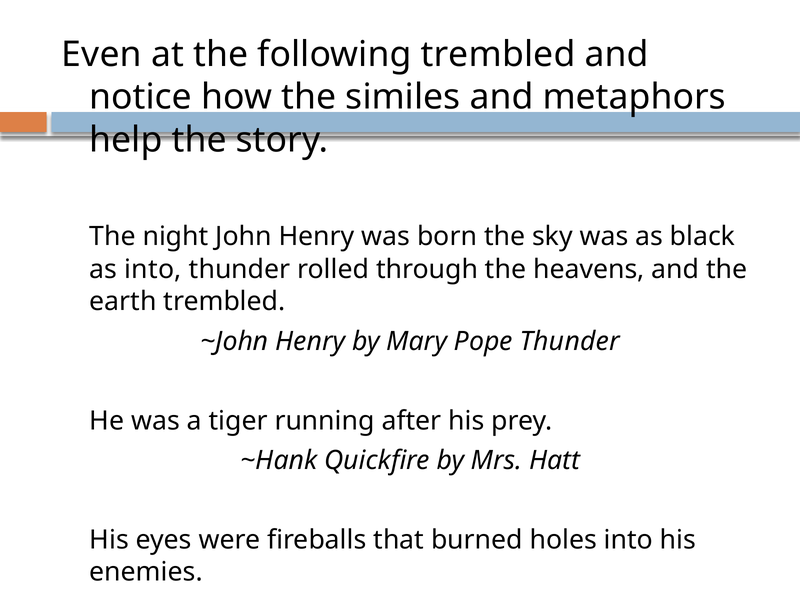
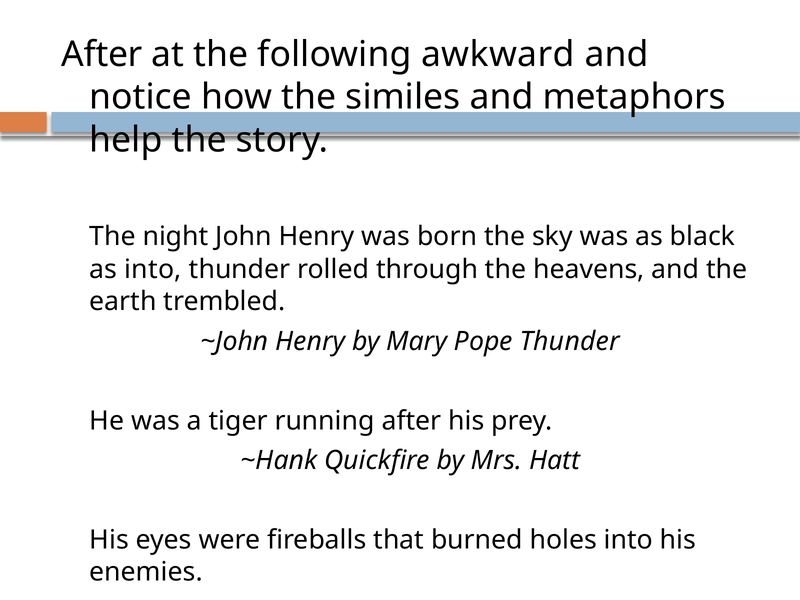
Even: Even -> After (102, 54)
following trembled: trembled -> awkward (498, 54)
